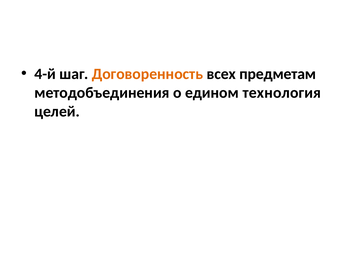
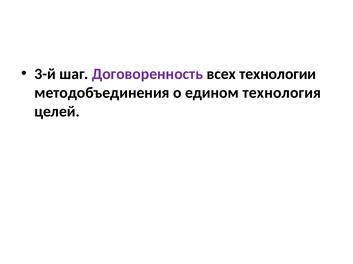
4-й: 4-й -> 3-й (45, 74)
Договоренность colour: orange -> purple (147, 74)
предметам: предметам -> технологии (278, 74)
